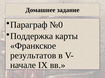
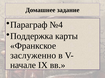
№0: №0 -> №4 (56, 25)
результатов: результатов -> заслуженно (33, 56)
